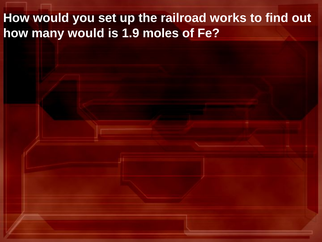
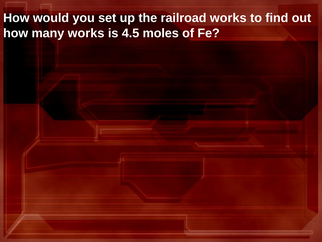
many would: would -> works (86, 33)
1.9: 1.9 -> 4.5 (131, 33)
